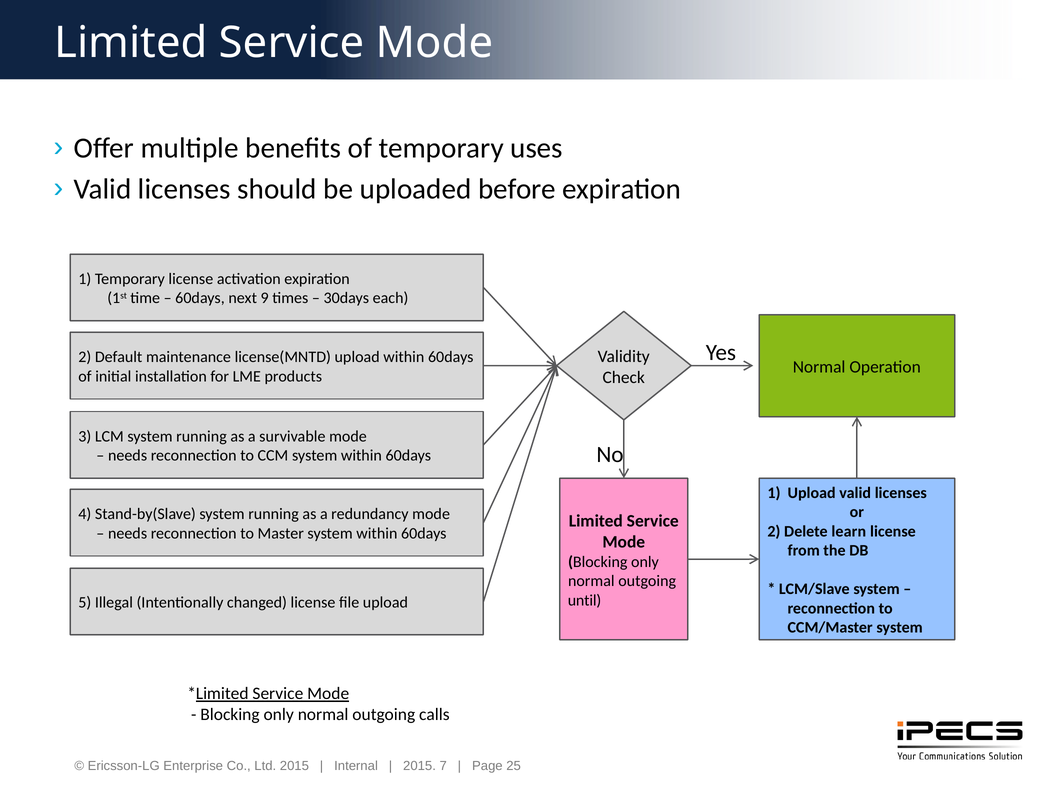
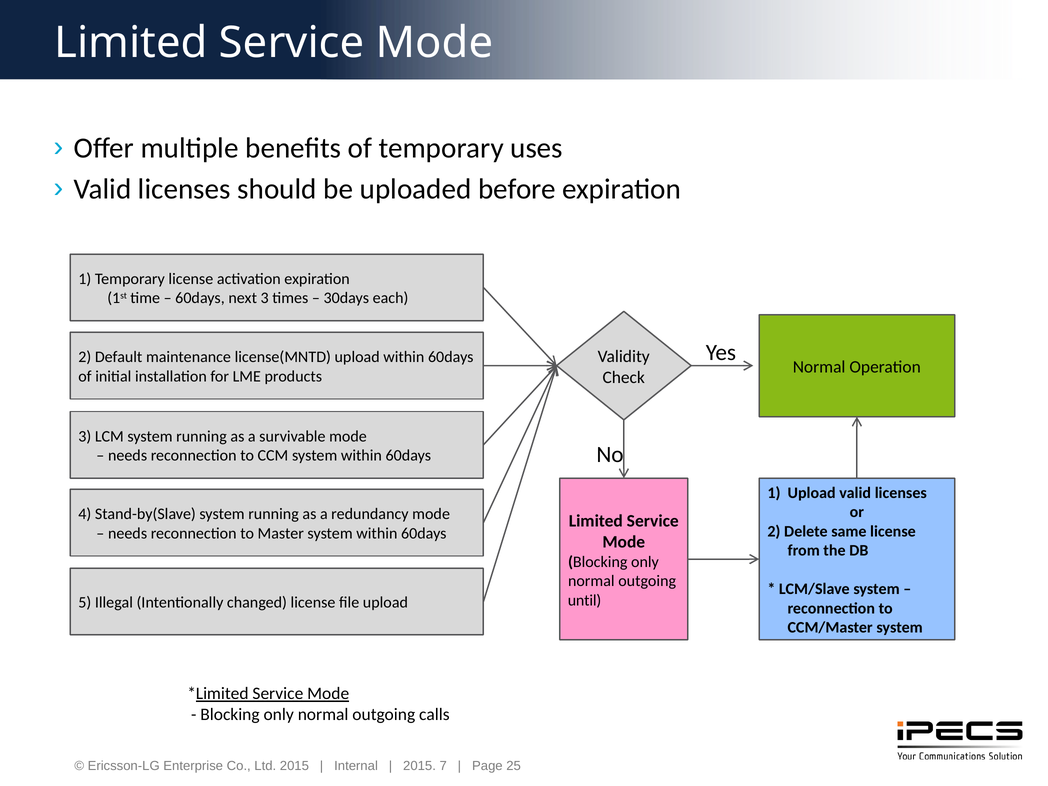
next 9: 9 -> 3 (265, 298)
learn: learn -> same (849, 531)
